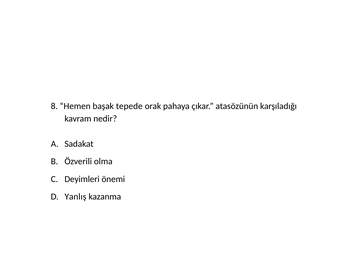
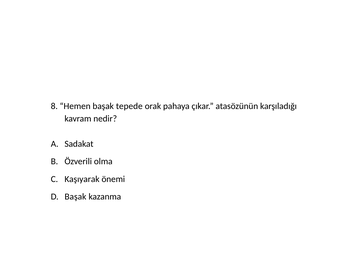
Deyimleri: Deyimleri -> Kaşıyarak (82, 179)
Yanlış: Yanlış -> Başak (75, 197)
